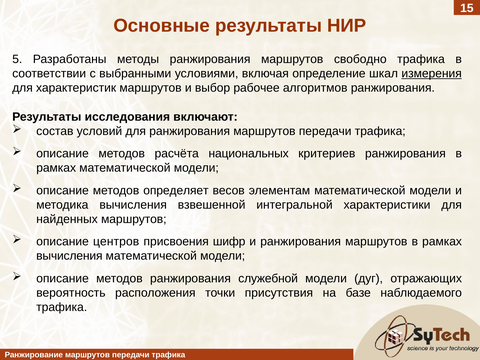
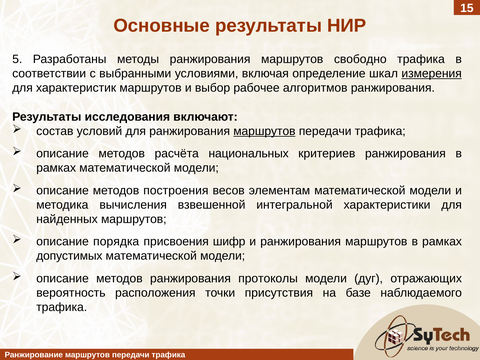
маршрутов underline: none -> present (264, 131)
определяет: определяет -> построения (176, 190)
центров: центров -> порядка (116, 242)
вычисления: вычисления -> допустимых (69, 256)
служебной: служебной -> протоколы (268, 278)
